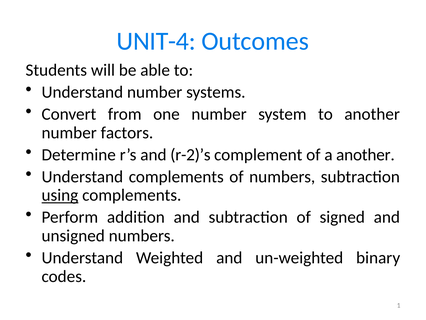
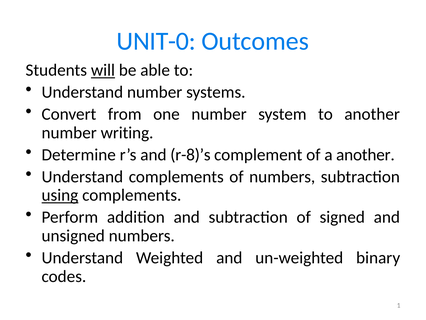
UNIT-4: UNIT-4 -> UNIT-0 (156, 41)
will underline: none -> present (103, 70)
factors: factors -> writing (127, 133)
r-2)’s: r-2)’s -> r-8)’s (190, 155)
